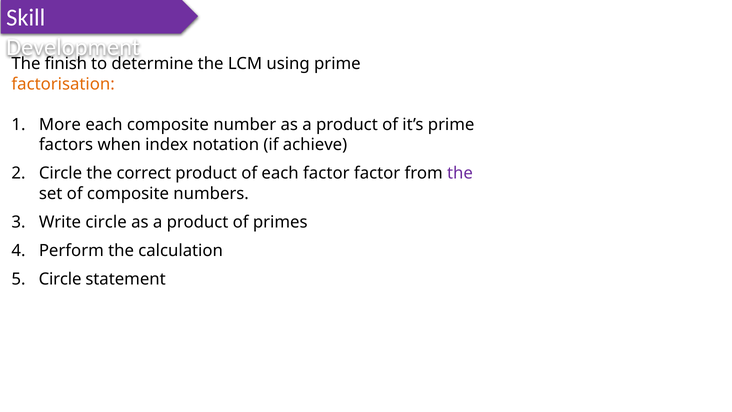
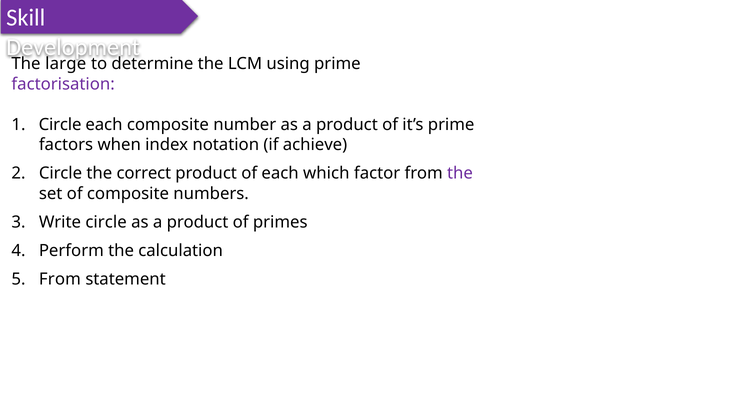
finish: finish -> large (66, 64)
factorisation colour: orange -> purple (63, 84)
More: More -> Circle (60, 125)
each factor: factor -> which (326, 173)
Circle: Circle -> From (60, 279)
